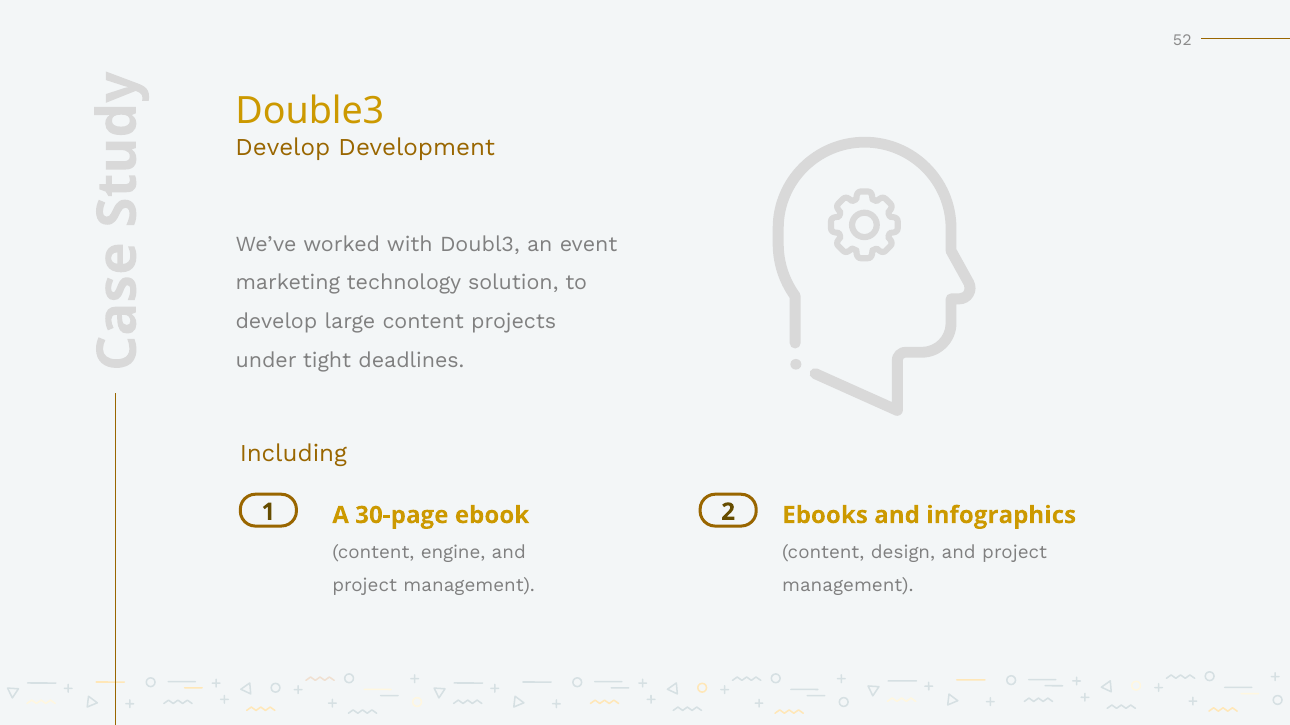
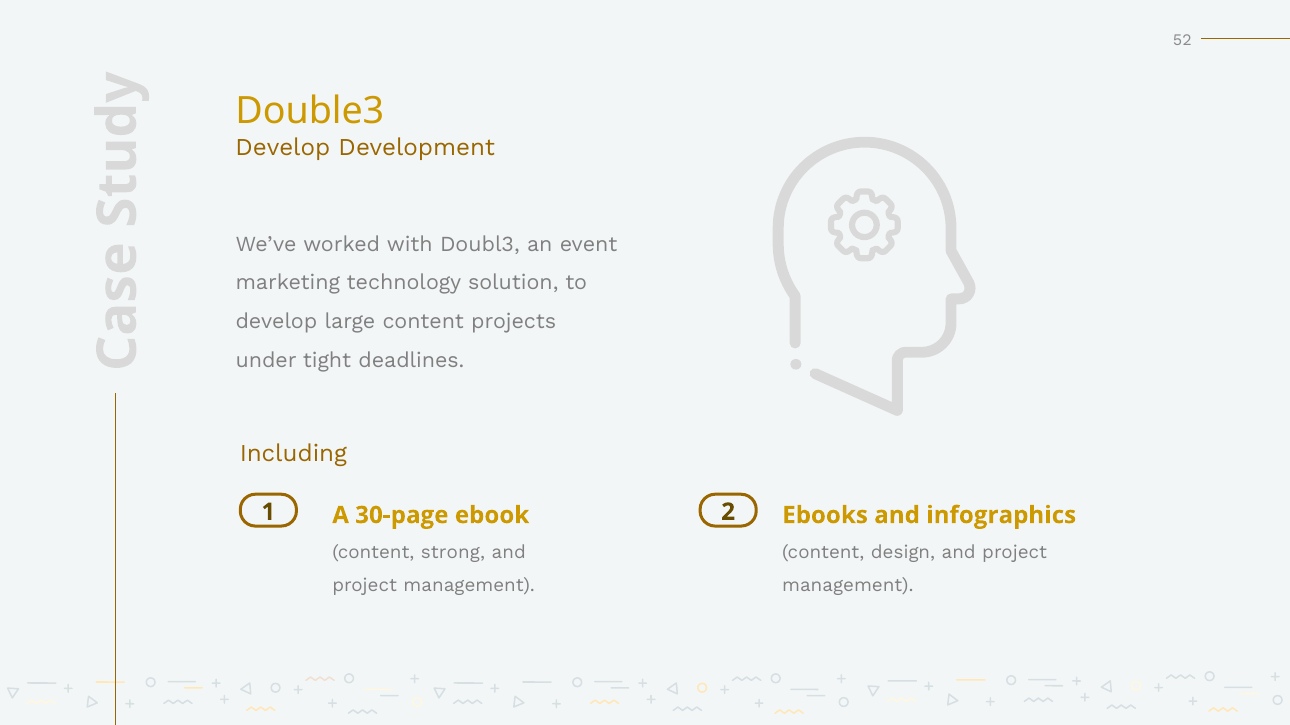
engine: engine -> strong (453, 552)
